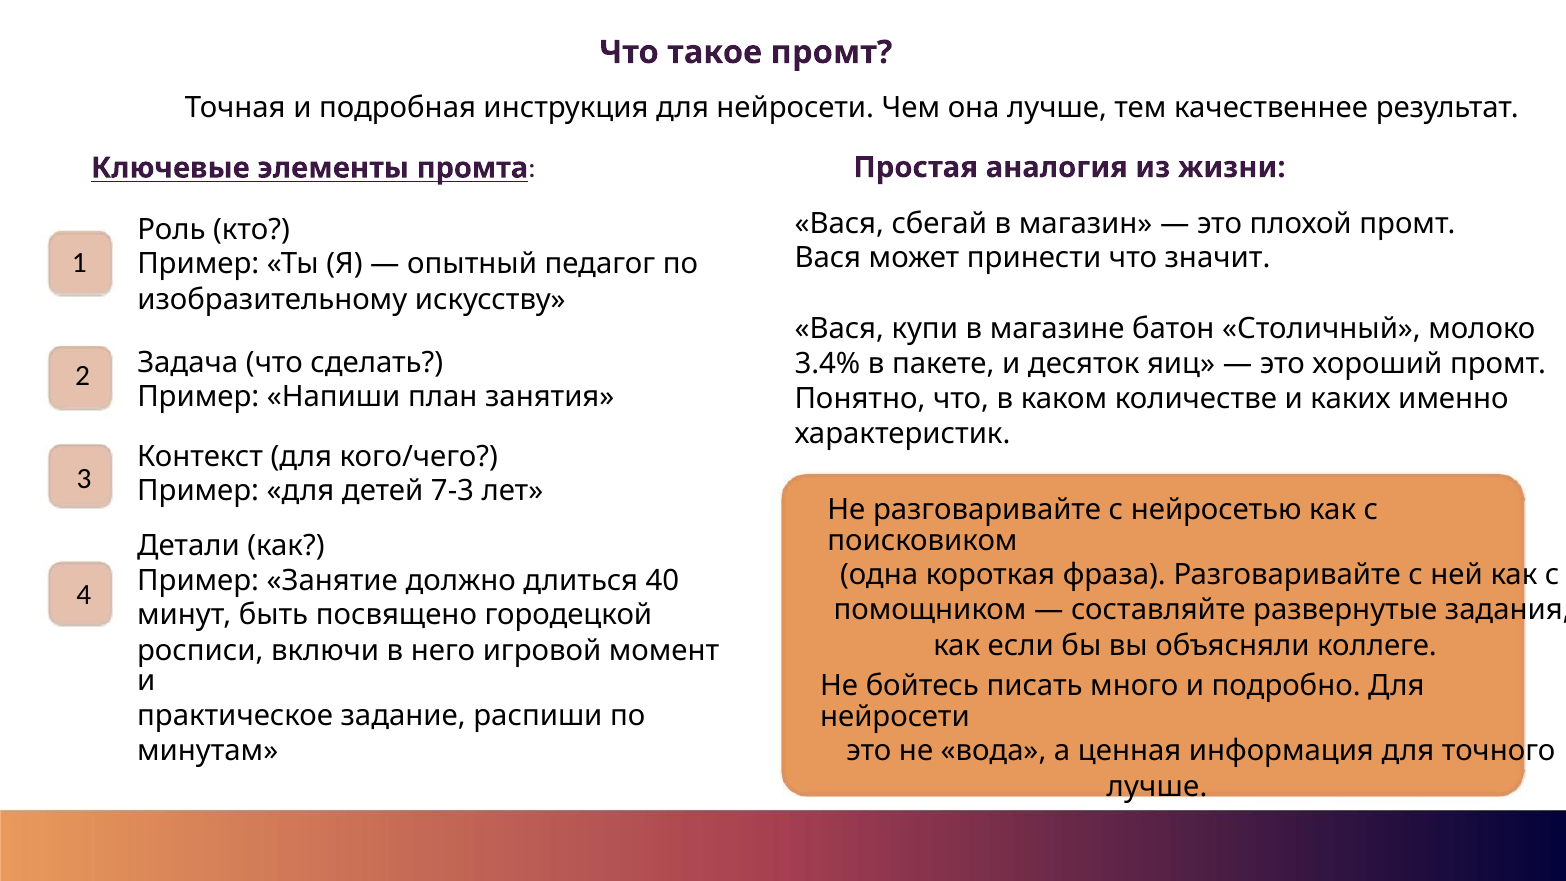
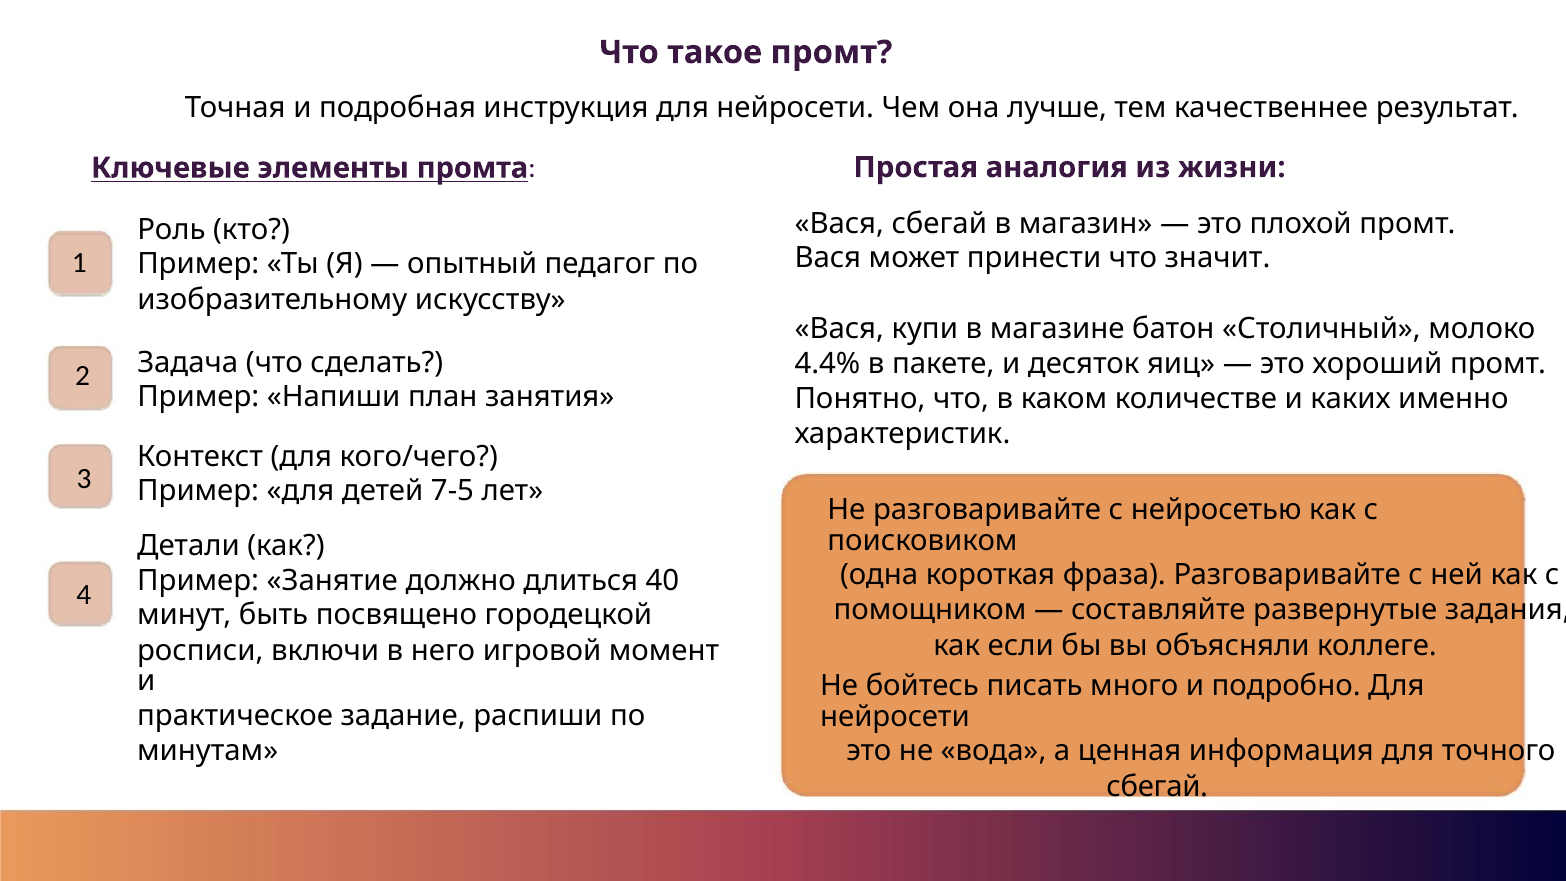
3.4%: 3.4% -> 4.4% (828, 364)
7-3: 7-3 -> 7-5 (453, 491)
лучше: лучше -> сбегай (1157, 786)
